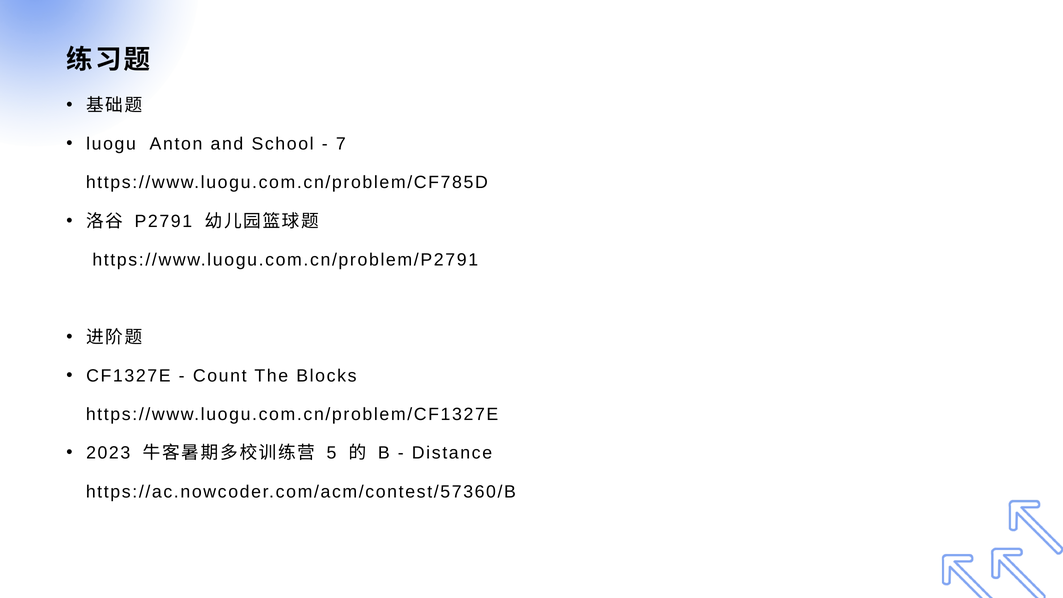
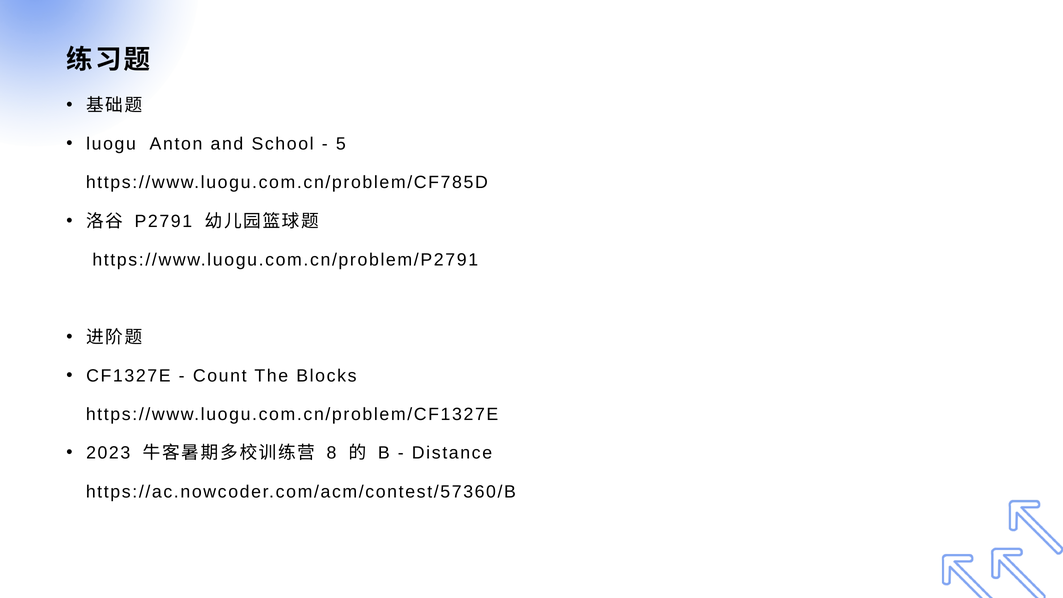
7: 7 -> 5 (341, 144)
5: 5 -> 8 (332, 453)
